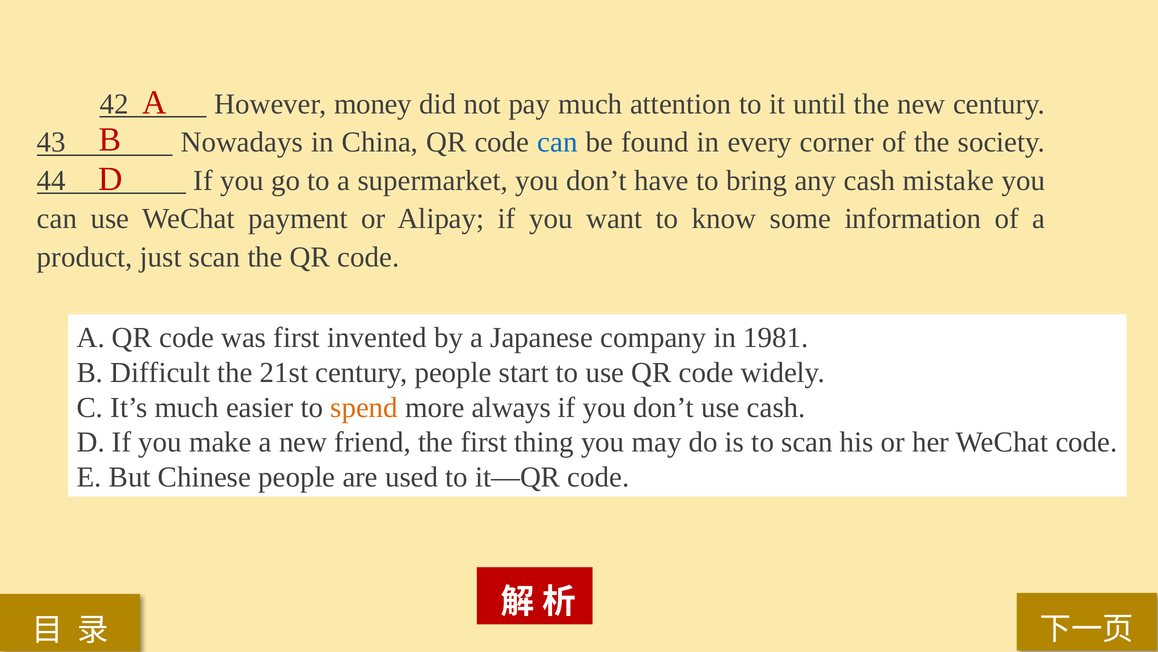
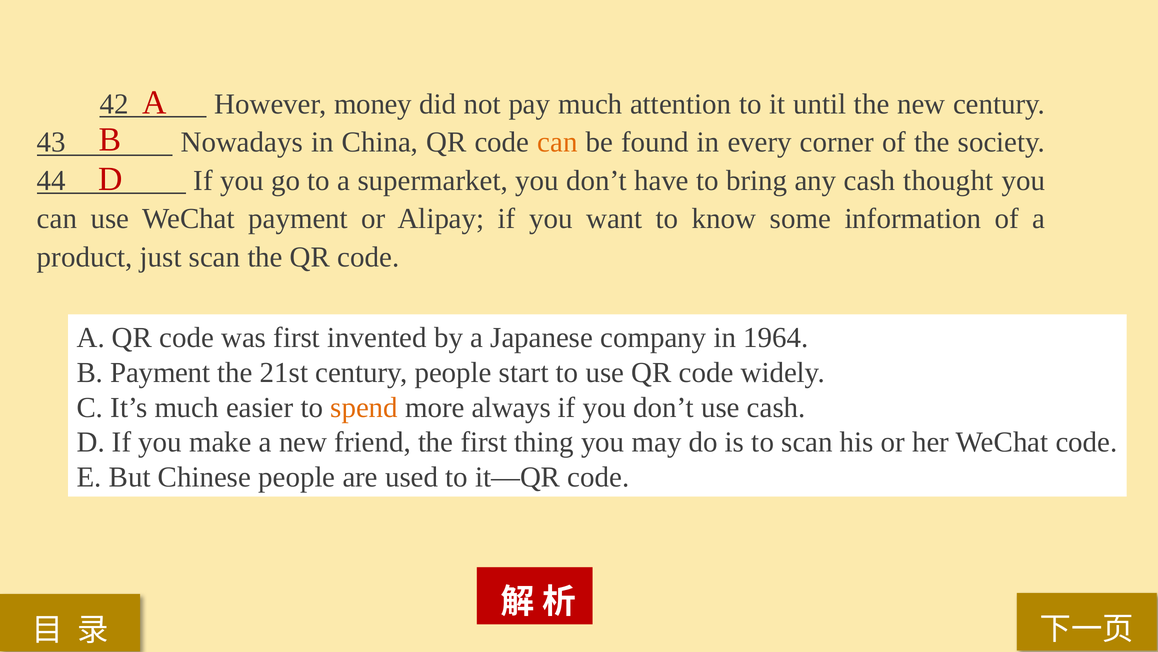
can colour: blue -> orange (557, 142)
mistake: mistake -> thought (948, 180)
1981: 1981 -> 1964 (776, 338)
B Difficult: Difficult -> Payment (160, 372)
